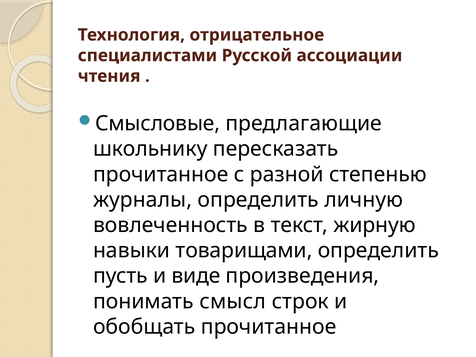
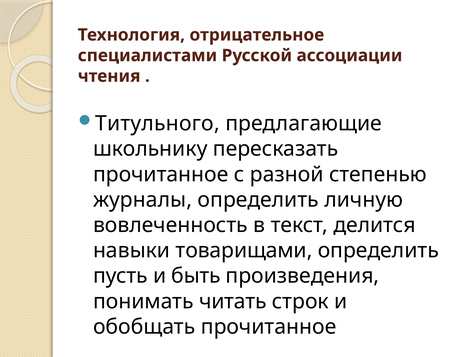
Смысловые: Смысловые -> Титульного (157, 124)
жирную: жирную -> делится (374, 225)
виде: виде -> быть (196, 276)
смысл: смысл -> читать (233, 301)
